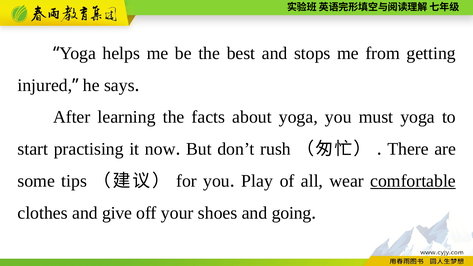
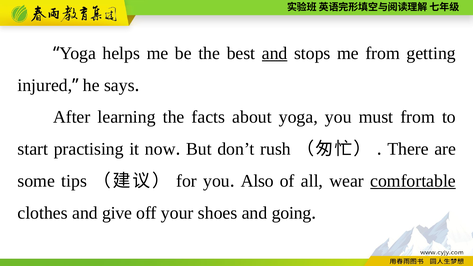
and underline: none -> present (275, 53)
must yoga: yoga -> from (418, 117)
Play: Play -> Also (257, 181)
